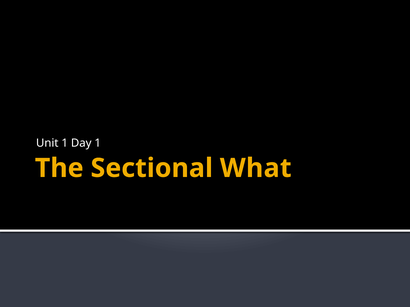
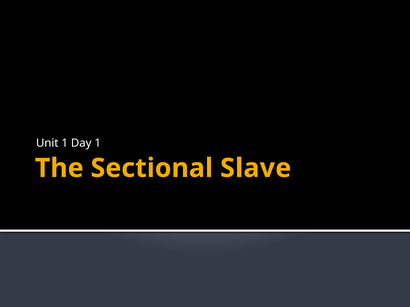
What: What -> Slave (256, 168)
